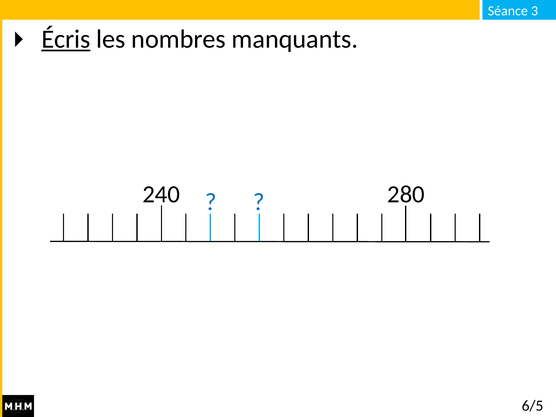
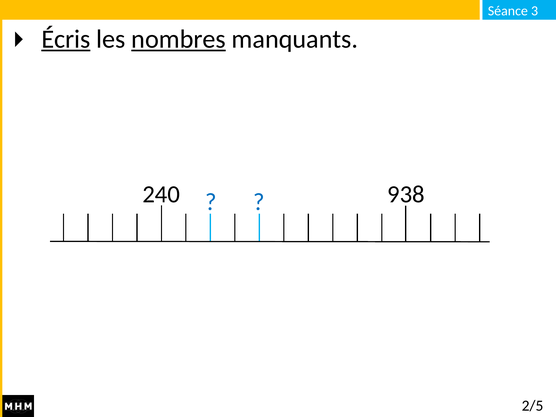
nombres underline: none -> present (179, 39)
280: 280 -> 938 (406, 194)
6/5: 6/5 -> 2/5 (533, 406)
